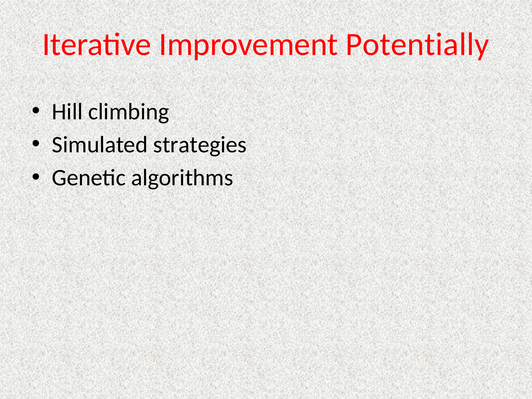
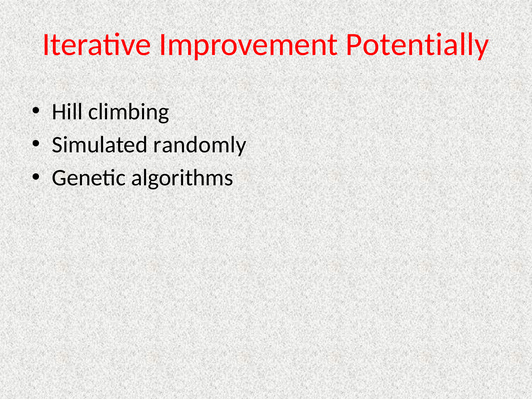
strategies: strategies -> randomly (200, 145)
